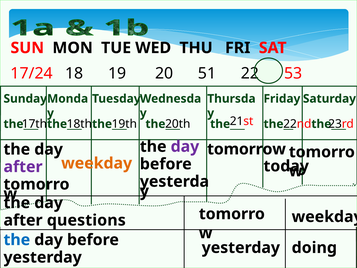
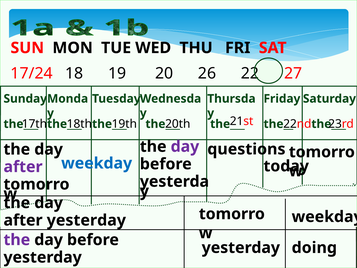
51: 51 -> 26 (207, 73)
53: 53 -> 27 (293, 73)
tomorrow: tomorrow -> questions (246, 149)
weekday colour: orange -> blue (97, 163)
after questions: questions -> yesterday (86, 220)
the colour: blue -> purple (17, 240)
